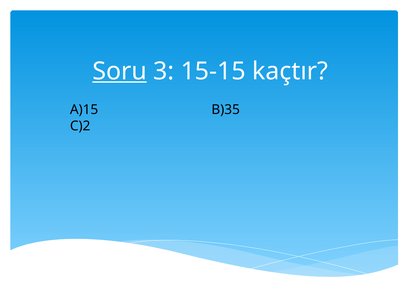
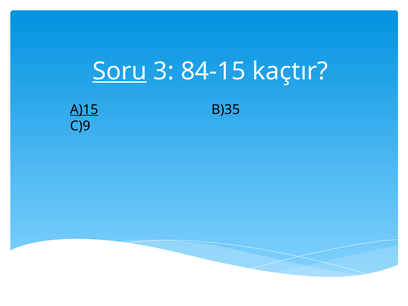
15-15: 15-15 -> 84-15 (213, 71)
A)15 underline: none -> present (84, 110)
C)2: C)2 -> C)9 (80, 126)
